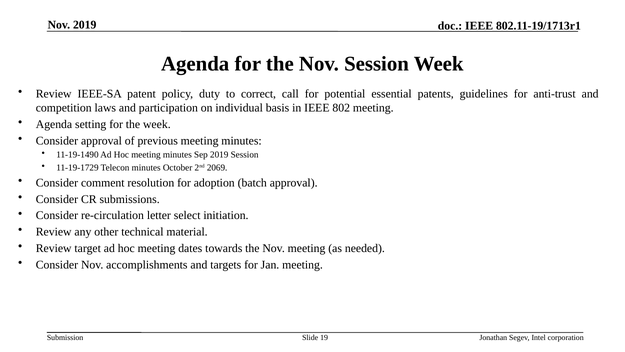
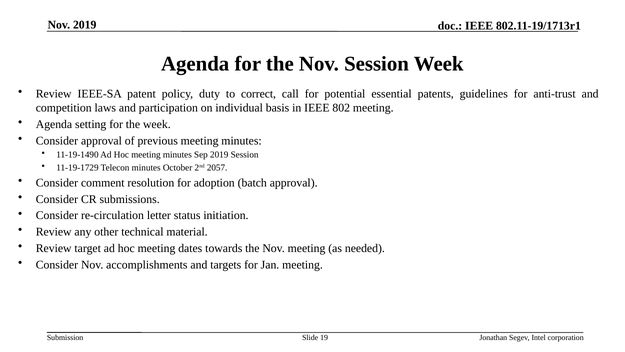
2069: 2069 -> 2057 (217, 167)
select: select -> status (187, 215)
